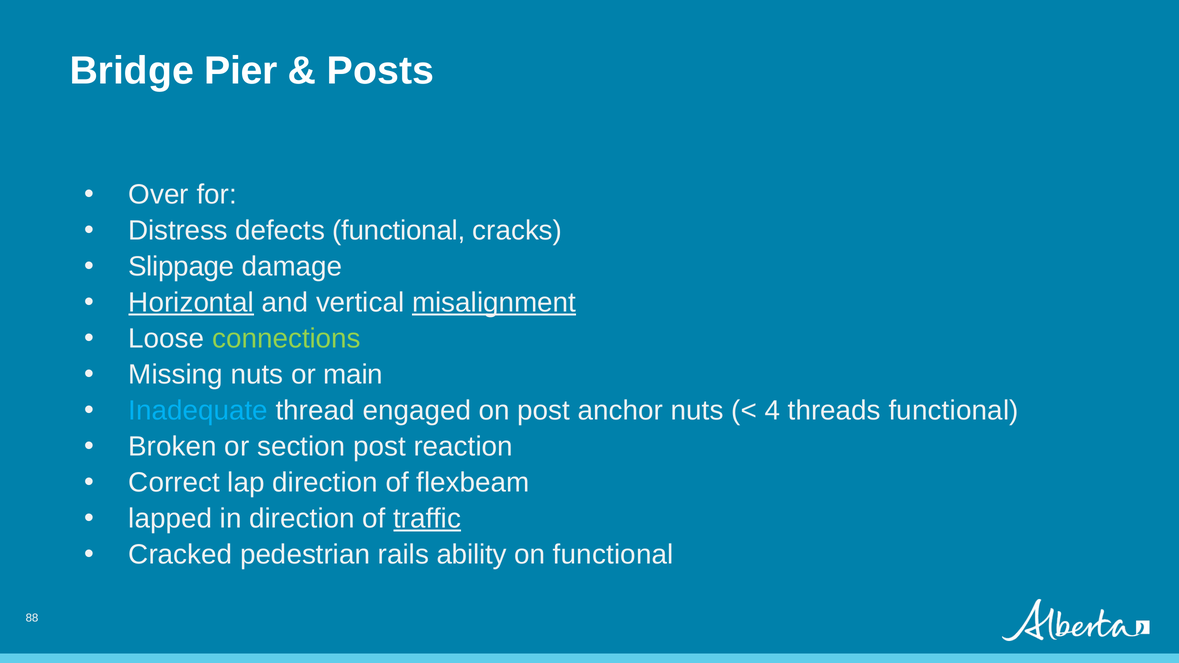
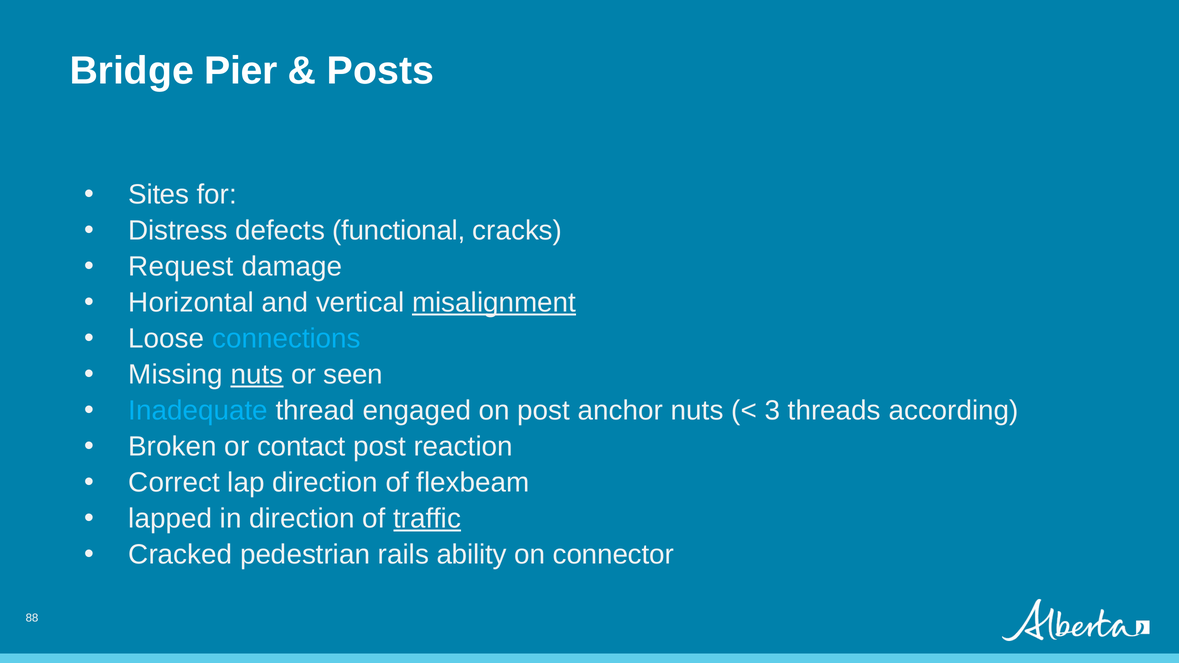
Over: Over -> Sites (159, 195)
Slippage: Slippage -> Request (181, 267)
Horizontal underline: present -> none (191, 303)
connections colour: light green -> light blue (286, 339)
nuts underline: none -> present (257, 375)
main: main -> seen (353, 375)
4: 4 -> 3 (772, 411)
threads functional: functional -> according (954, 411)
section: section -> contact (301, 447)
on functional: functional -> connector (613, 555)
